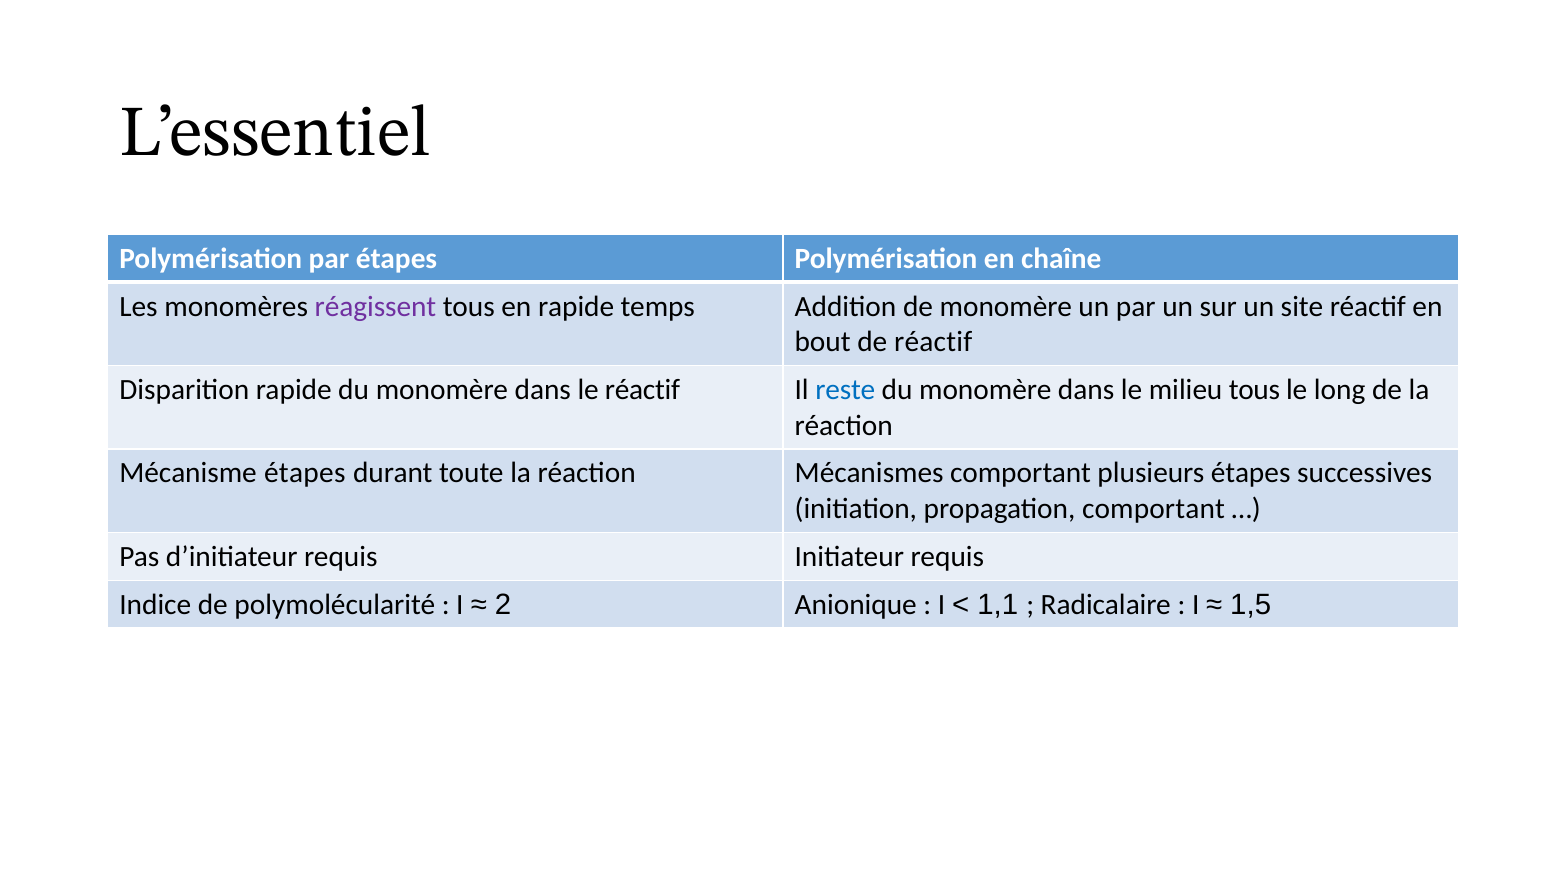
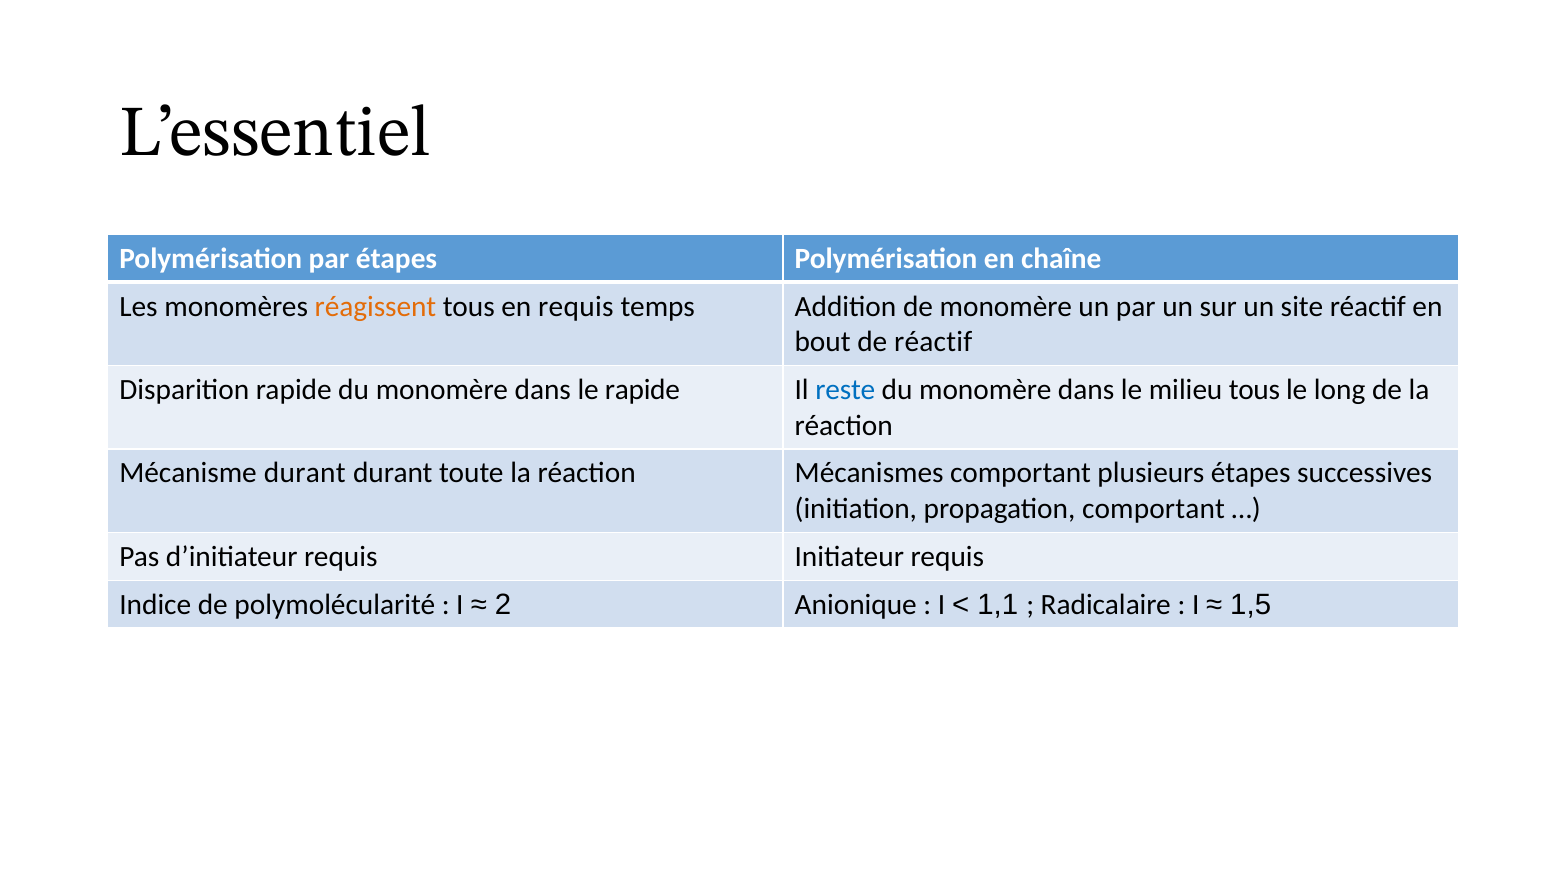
réagissent colour: purple -> orange (376, 306)
en rapide: rapide -> requis (576, 306)
le réactif: réactif -> rapide (642, 390)
Mécanisme étapes: étapes -> durant (305, 473)
